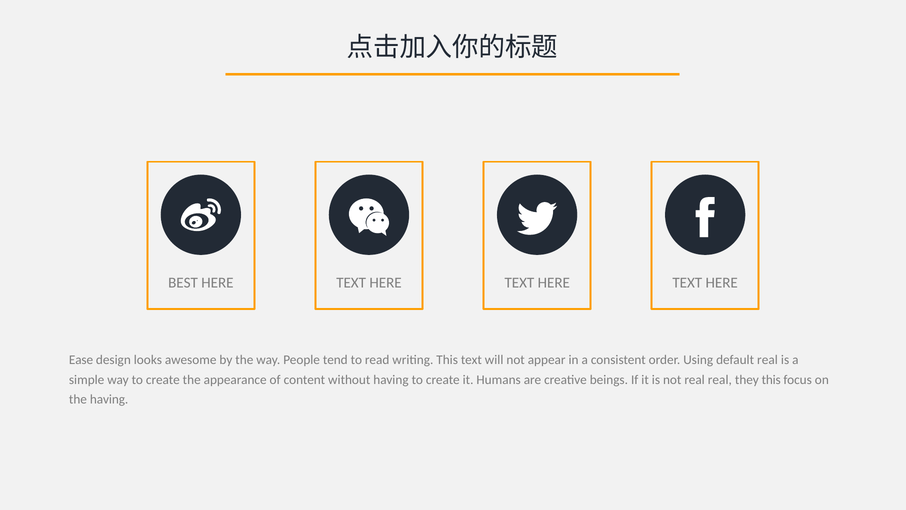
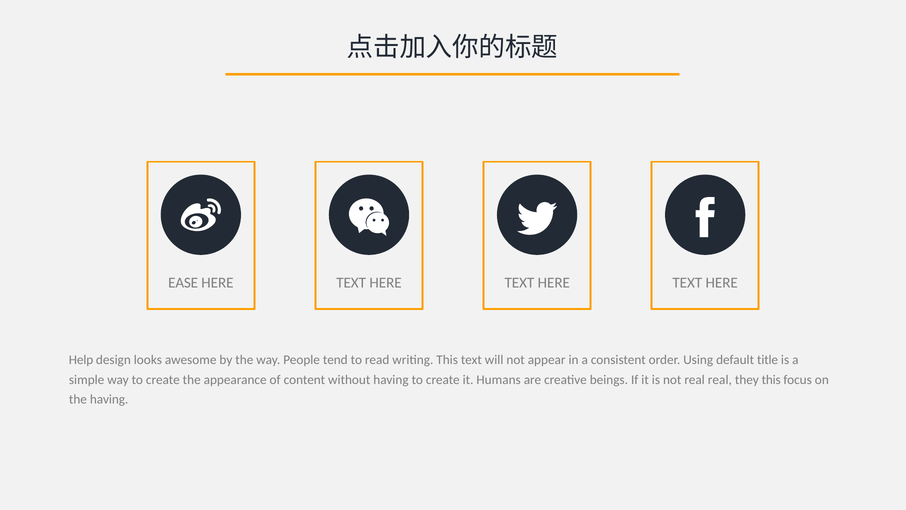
BEST: BEST -> EASE (183, 283)
Ease: Ease -> Help (81, 360)
default real: real -> title (768, 360)
